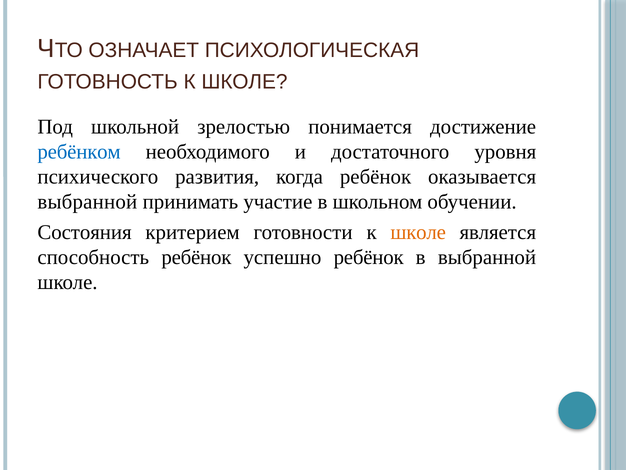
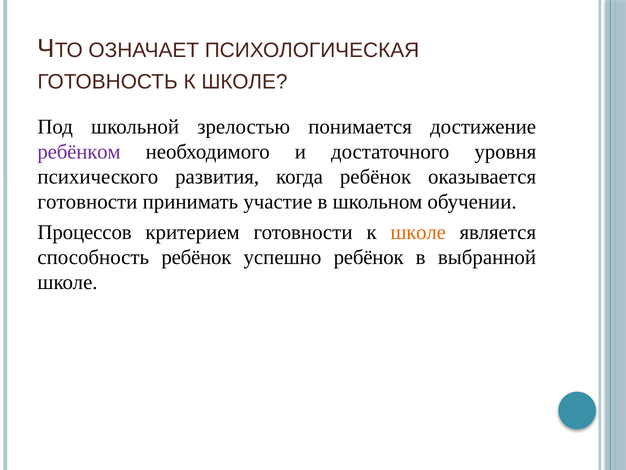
ребёнком colour: blue -> purple (79, 152)
выбранной: выбранной -> готовности (87, 202)
Состояния: Состояния -> Процессов (85, 232)
